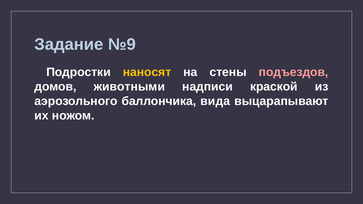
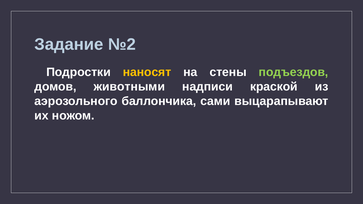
№9: №9 -> №2 (122, 44)
подъездов colour: pink -> light green (294, 72)
вида: вида -> сами (215, 101)
